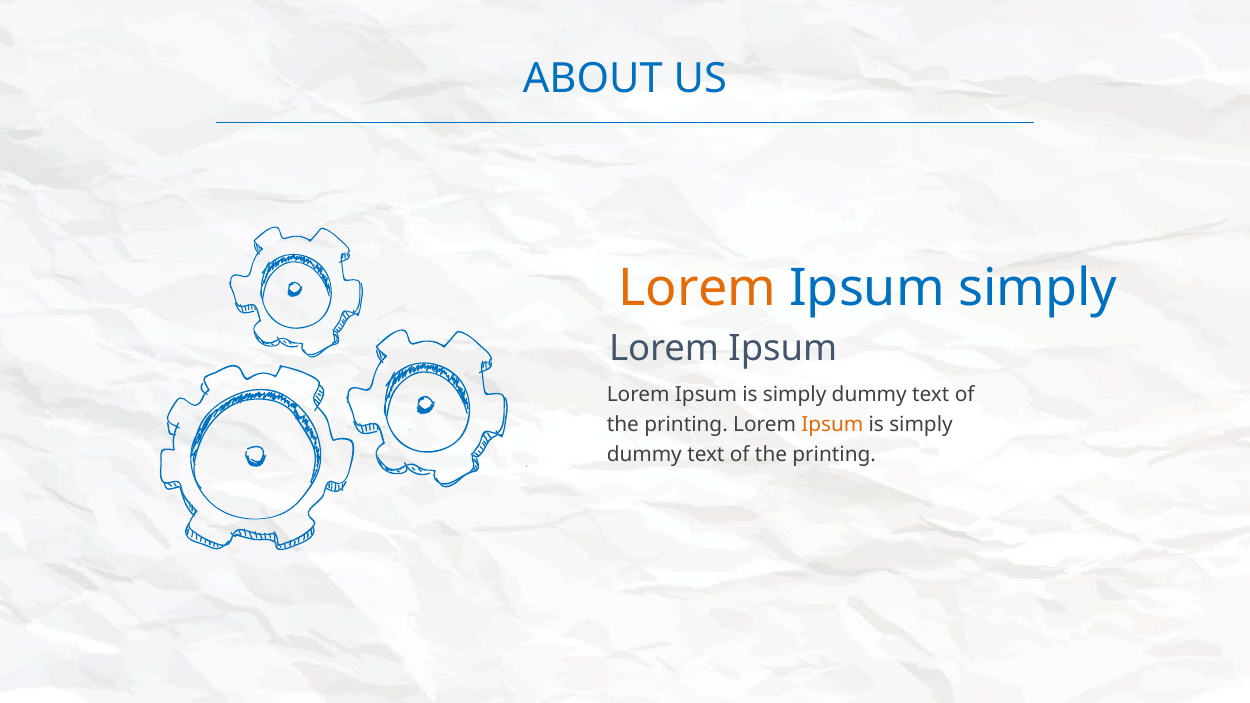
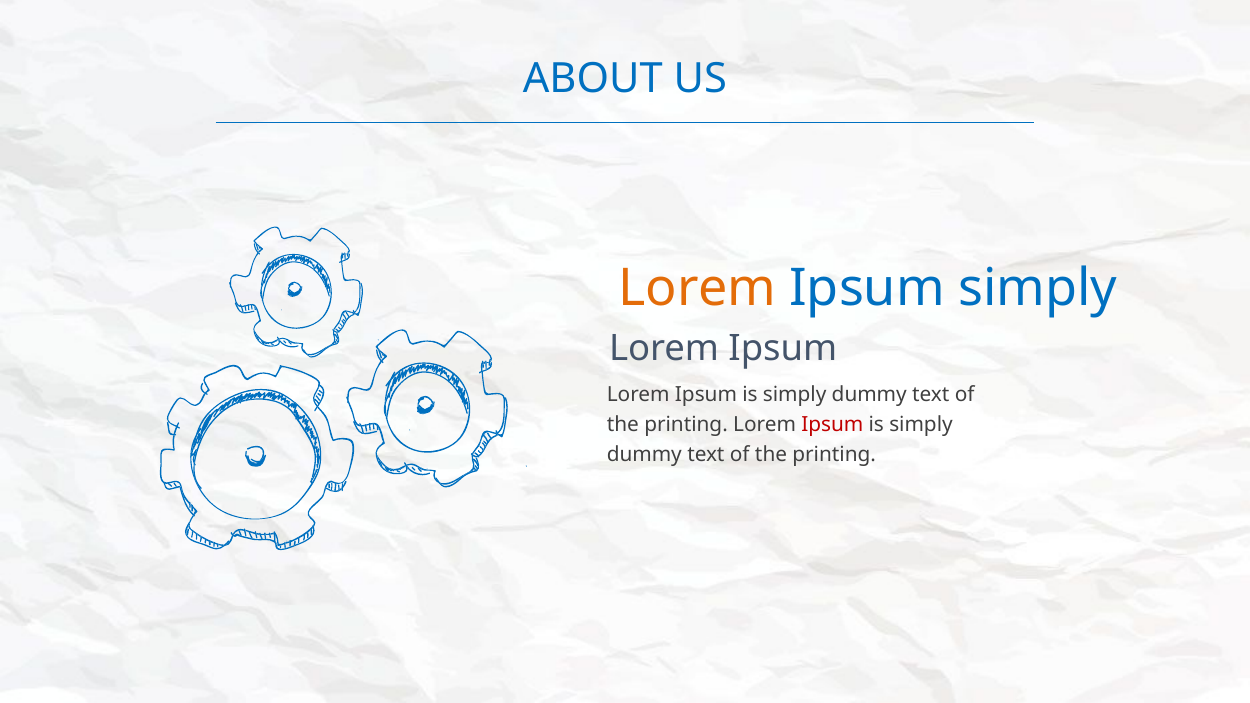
Ipsum colour: orange -> red (832, 425)
